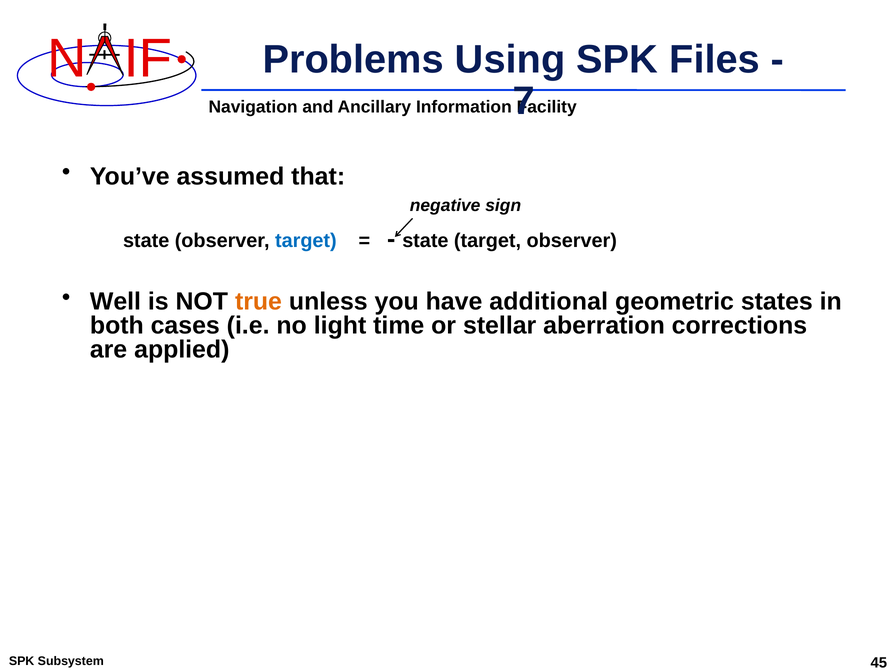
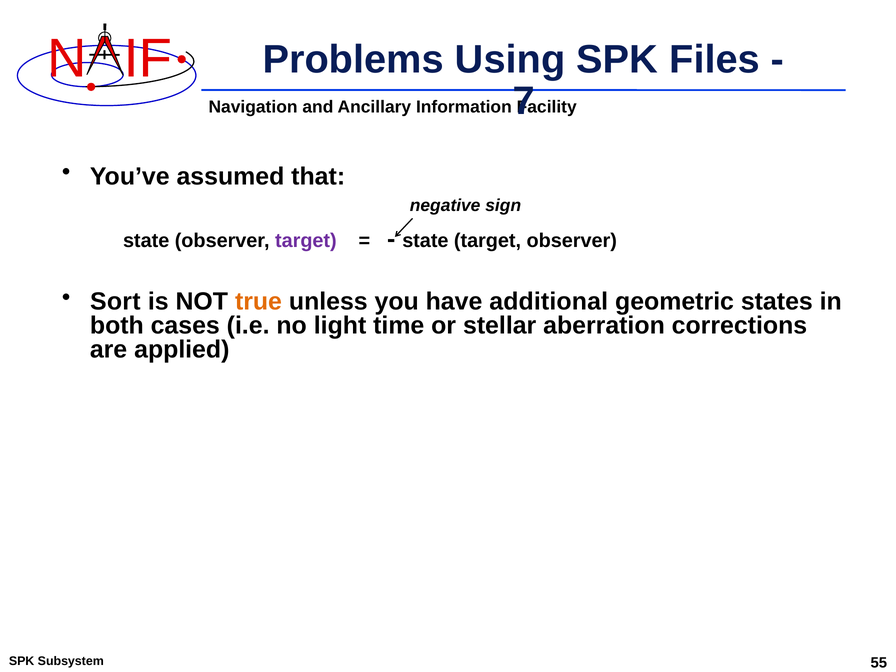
target colour: blue -> purple (306, 241)
Well: Well -> Sort (115, 302)
45: 45 -> 55 (879, 663)
